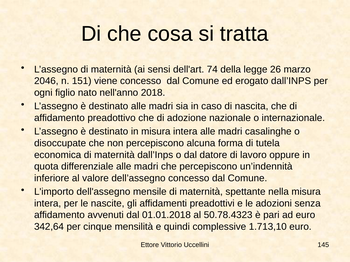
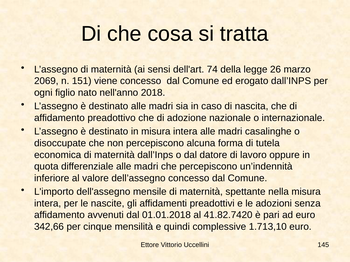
2046: 2046 -> 2069 (46, 81)
50.78.4323: 50.78.4323 -> 41.82.7420 (228, 215)
342,64: 342,64 -> 342,66 (49, 227)
